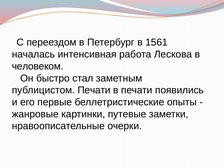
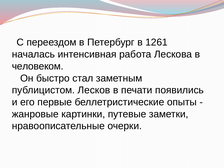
1561: 1561 -> 1261 (157, 42)
публицистом Печати: Печати -> Лесков (94, 90)
